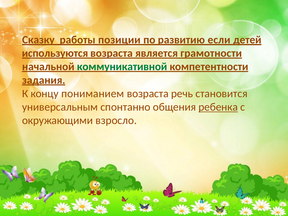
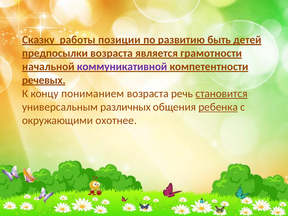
если: если -> быть (219, 40)
используются: используются -> предпосылки (55, 53)
коммуникативной colour: green -> purple (122, 67)
задания: задания -> речевых (44, 80)
становится underline: none -> present (222, 94)
спонтанно: спонтанно -> различных (126, 107)
взросло: взросло -> охотнее (116, 120)
